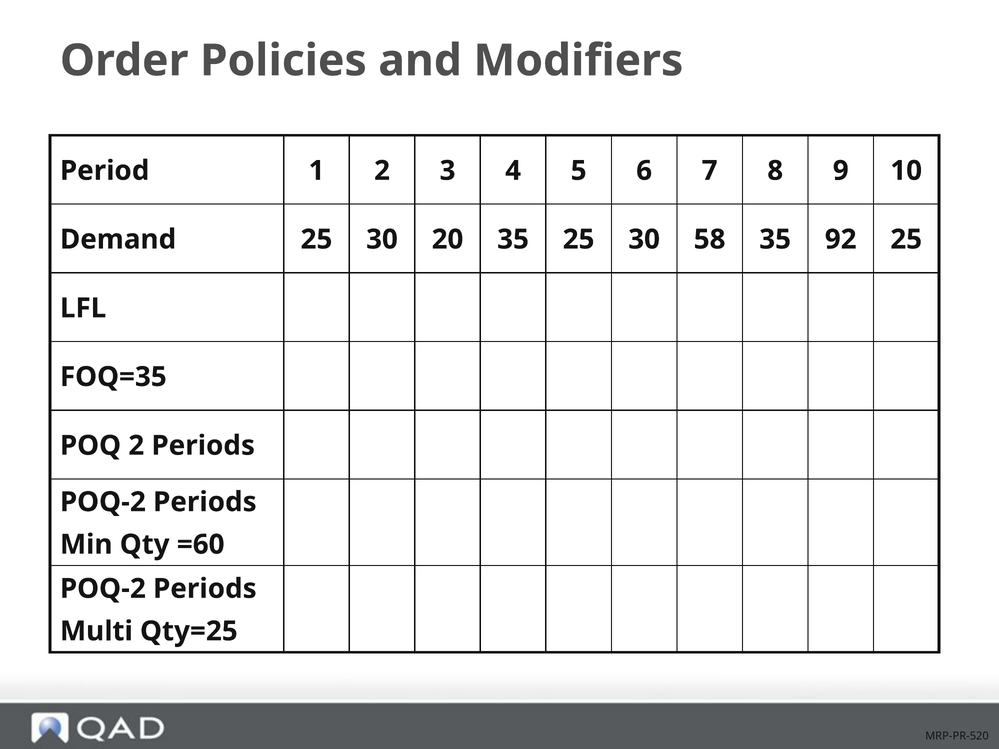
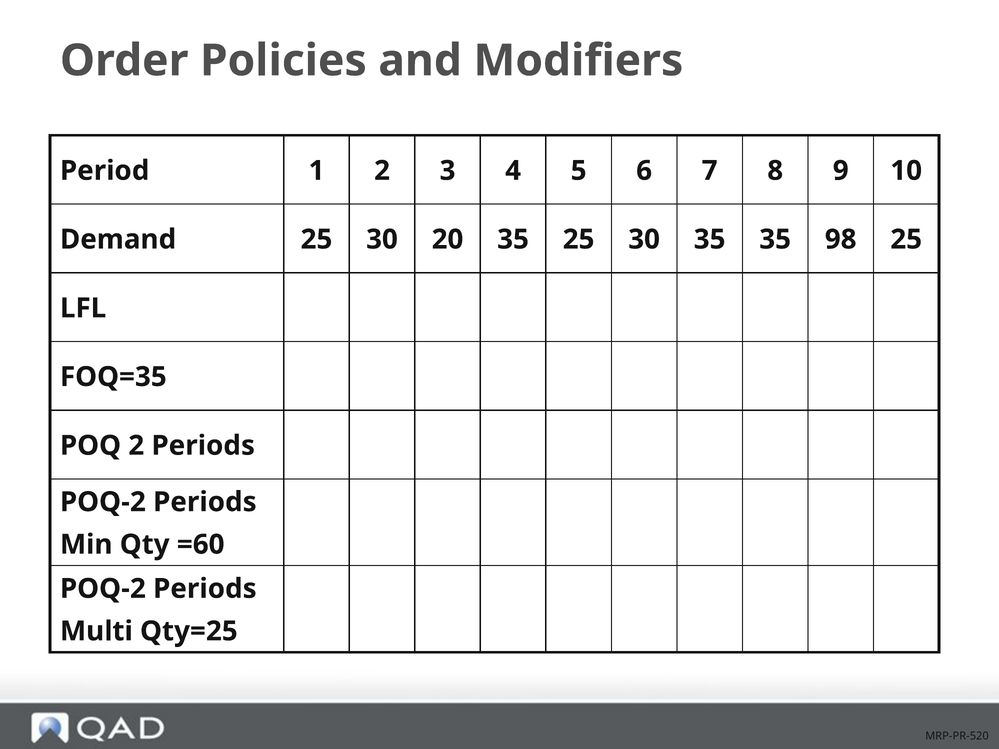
30 58: 58 -> 35 (710, 239)
92: 92 -> 98 (841, 239)
